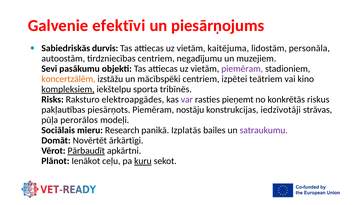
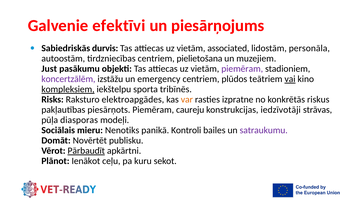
kaitējuma: kaitējuma -> associated (228, 48)
negadījumu: negadījumu -> pielietošana (199, 59)
Sevi: Sevi -> Just (49, 69)
koncertzālēm colour: orange -> purple (68, 79)
mācībspēki: mācībspēki -> emergency (159, 79)
izpētei: izpētei -> plūdos (234, 79)
vai underline: none -> present (290, 79)
var colour: purple -> orange (187, 99)
pieņemt: pieņemt -> izpratne (238, 99)
nostāju: nostāju -> caureju (190, 110)
perorālos: perorālos -> diasporas (79, 120)
Research: Research -> Nenotiks (122, 130)
Izplatās: Izplatās -> Kontroli (186, 130)
ārkārtīgi: ārkārtīgi -> publisku (126, 140)
kuru underline: present -> none (143, 161)
